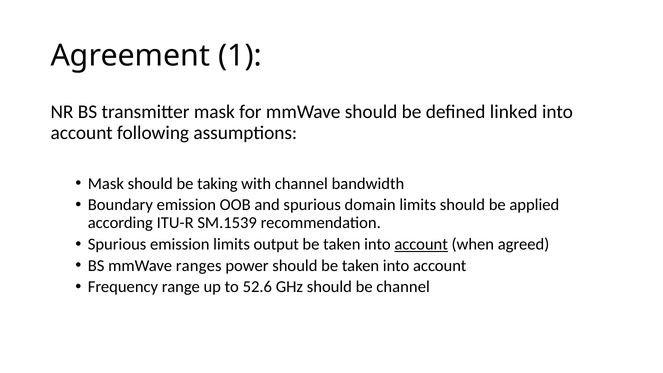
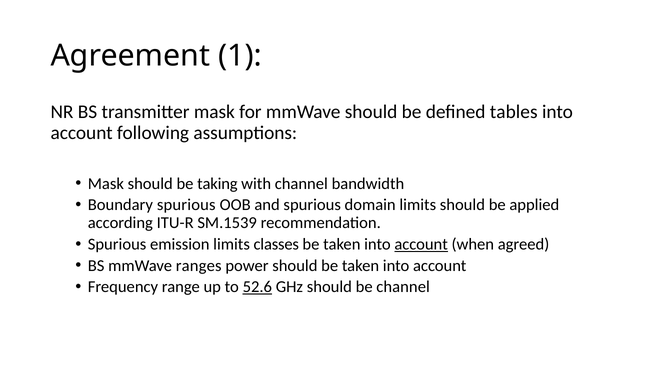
linked: linked -> tables (514, 112)
Boundary emission: emission -> spurious (186, 205)
output: output -> classes (276, 244)
52.6 underline: none -> present (257, 287)
